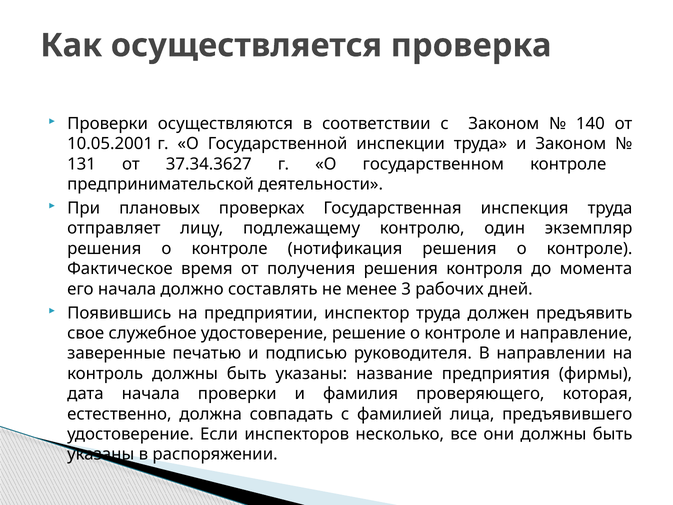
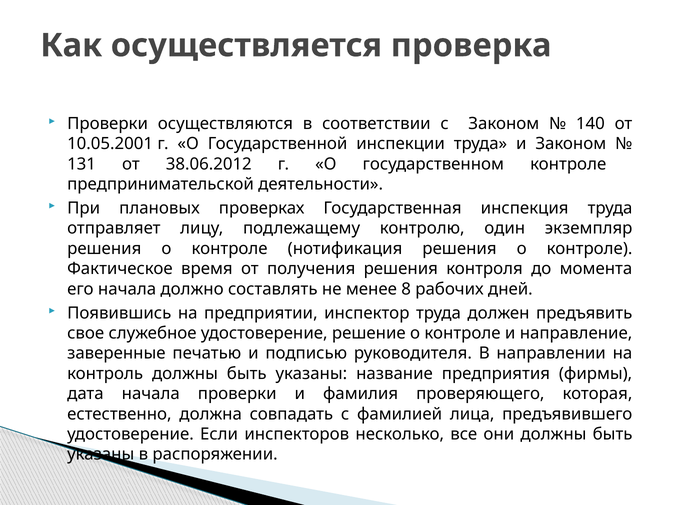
37.34.3627: 37.34.3627 -> 38.06.2012 (209, 164)
3: 3 -> 8 (406, 289)
